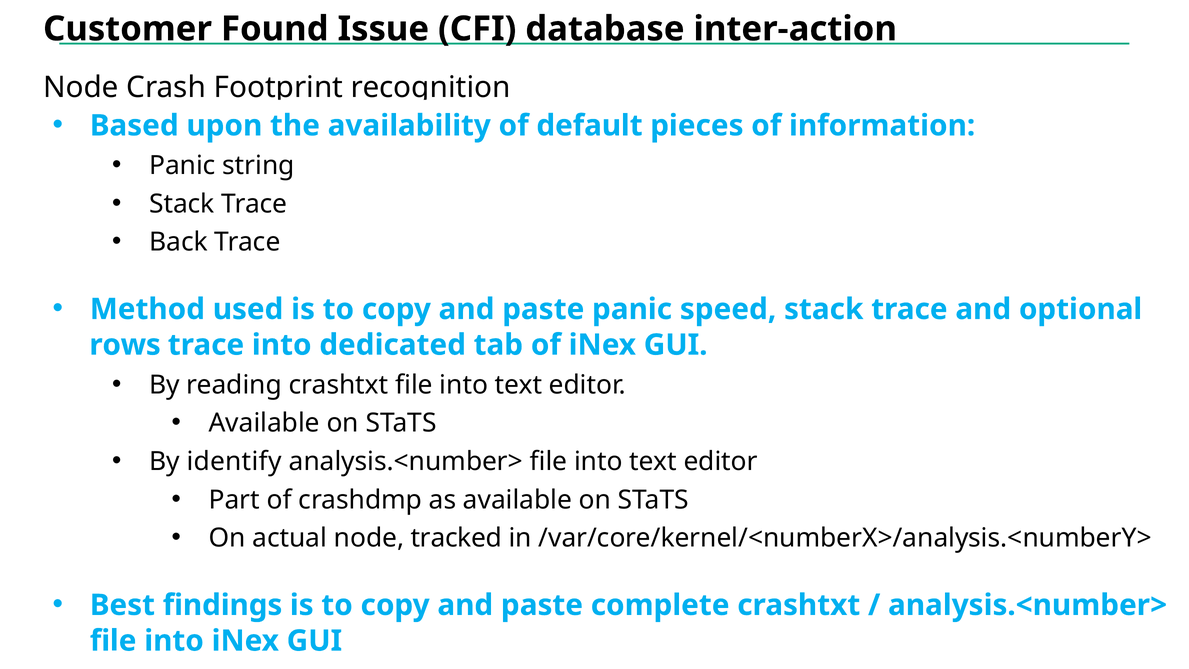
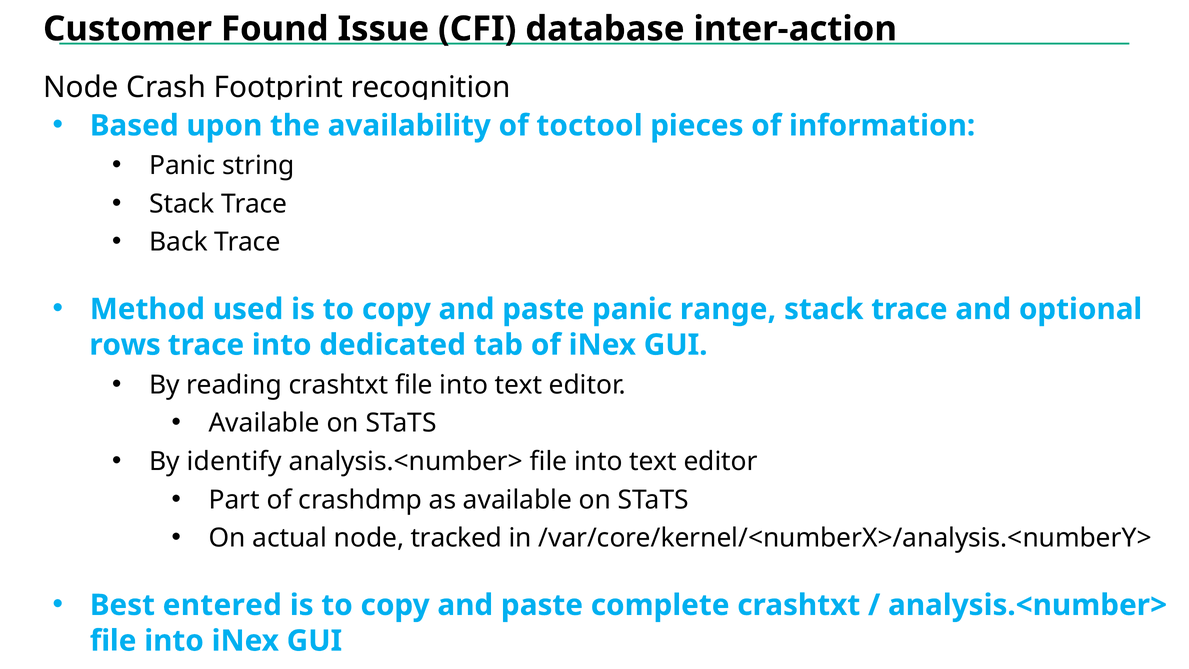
default: default -> toctool (589, 126)
speed: speed -> range (728, 309)
findings: findings -> entered (222, 605)
